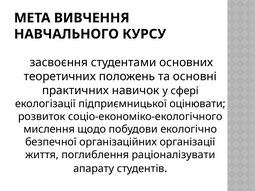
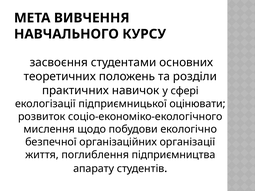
основні: основні -> розділи (195, 77)
раціоналізувати: раціоналізувати -> підприємництва (174, 155)
